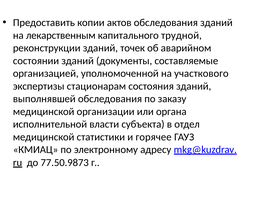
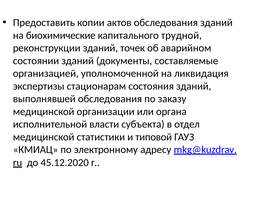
лекарственным: лекарственным -> биохимические (61, 35)
участкового: участкового -> ликвидация (201, 73)
горячее: горячее -> типовой (154, 137)
77.50.9873: 77.50.9873 -> 45.12.2020 (65, 163)
